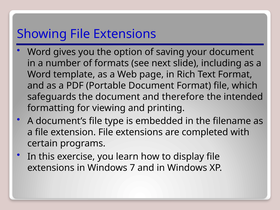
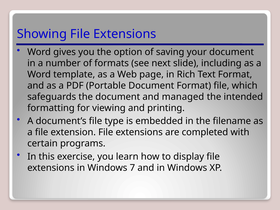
therefore: therefore -> managed (183, 97)
